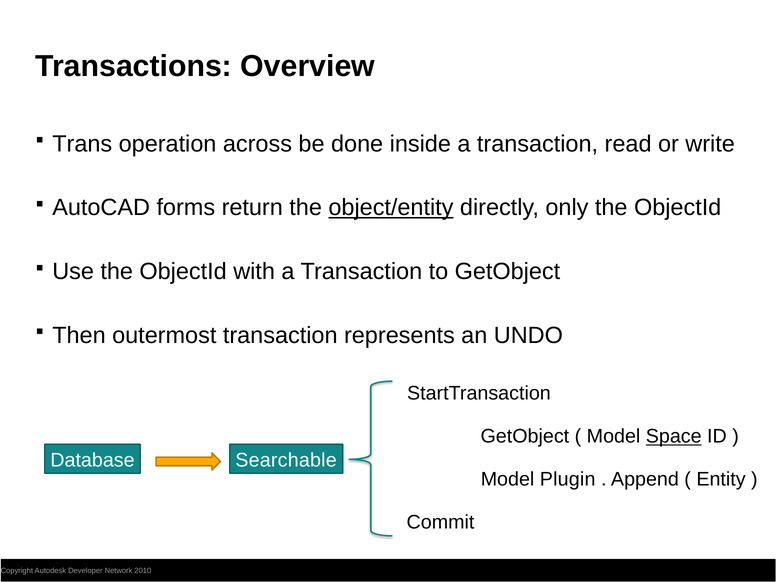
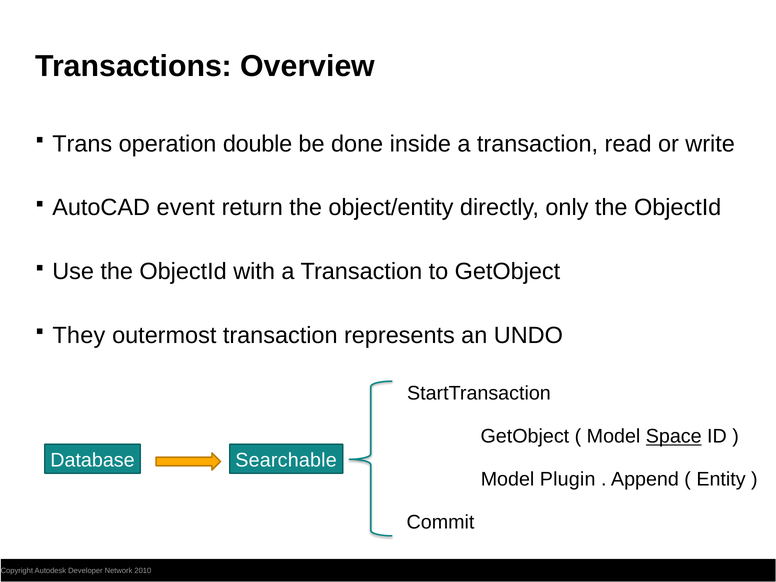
across: across -> double (258, 144)
forms: forms -> event (186, 208)
object/entity underline: present -> none (391, 208)
Then: Then -> They (79, 336)
